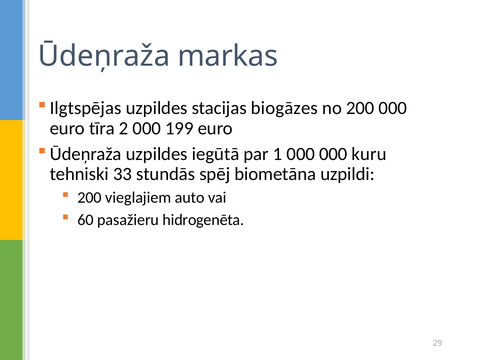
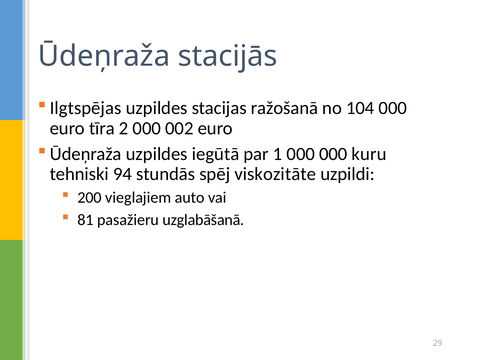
markas: markas -> stacijās (228, 56)
biogāzes: biogāzes -> ražošanā (285, 108)
no 200: 200 -> 104 (360, 108)
199: 199 -> 002 (179, 128)
33: 33 -> 94 (123, 174)
biometāna: biometāna -> viskozitāte (275, 174)
60: 60 -> 81 (86, 220)
hidrogenēta: hidrogenēta -> uzglabāšanā (203, 220)
